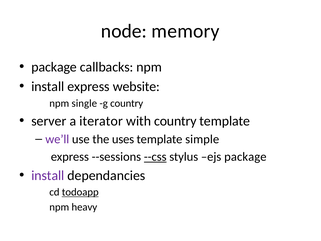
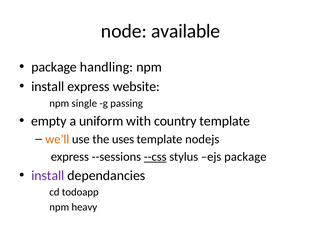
memory: memory -> available (186, 31)
callbacks: callbacks -> handling (107, 67)
g country: country -> passing (127, 103)
server: server -> empty (49, 121)
iterator: iterator -> uniform (101, 121)
we’ll colour: purple -> orange (57, 139)
simple: simple -> nodejs (202, 139)
todoapp underline: present -> none (80, 192)
